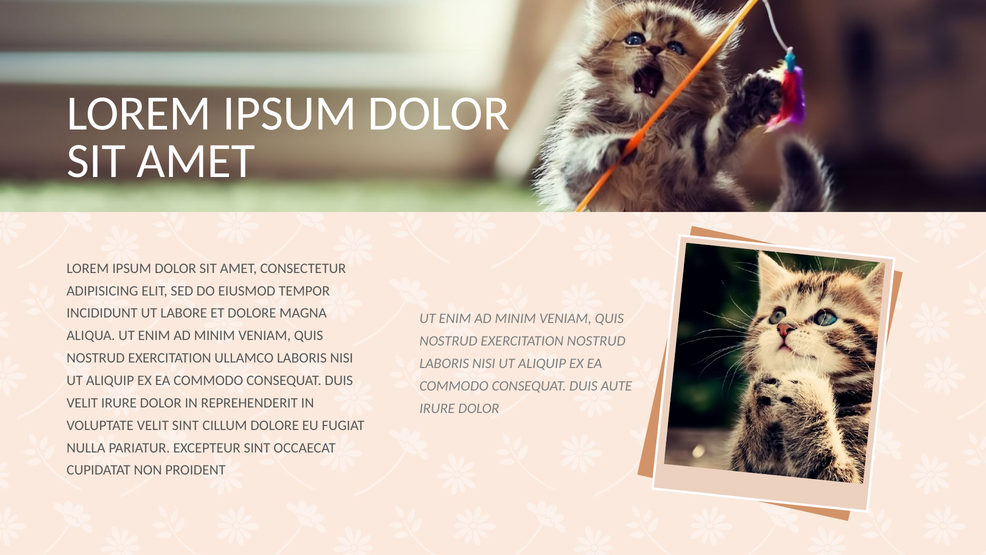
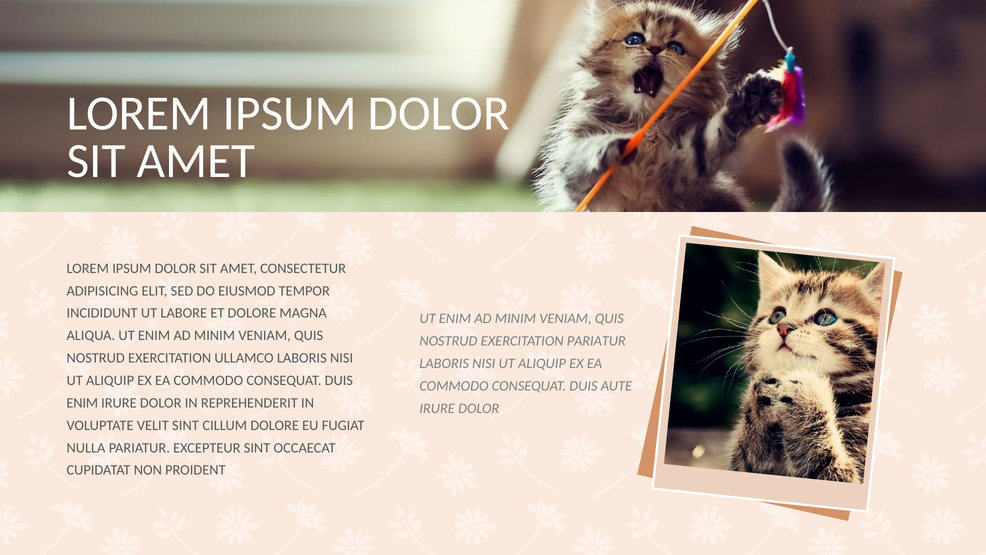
EXERCITATION NOSTRUD: NOSTRUD -> PARIATUR (596, 341)
VELIT: VELIT -> ENIM (82, 403)
